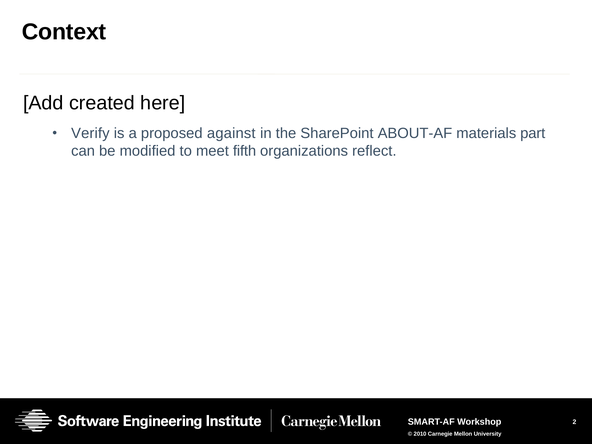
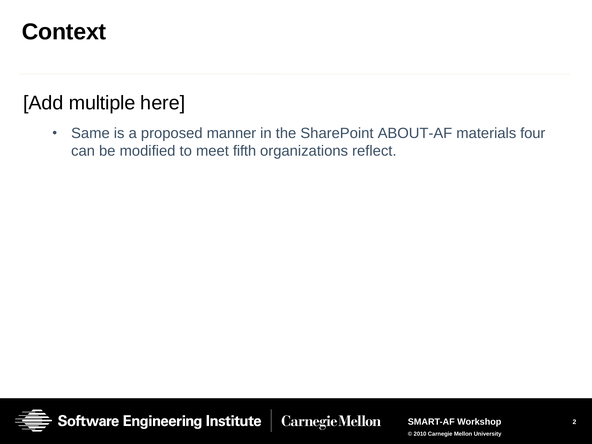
created: created -> multiple (102, 103)
Verify: Verify -> Same (90, 133)
against: against -> manner (231, 133)
part: part -> four (533, 133)
